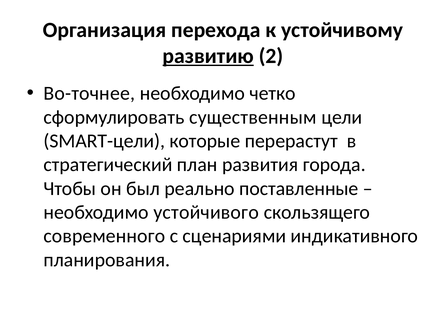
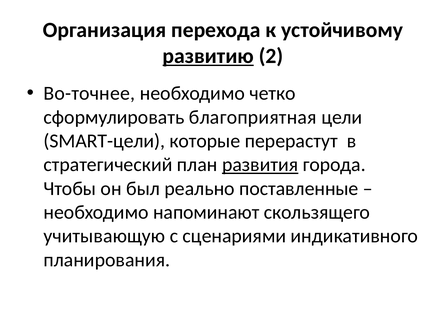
существенным: существенным -> благоприятная (253, 117)
развития underline: none -> present (260, 165)
устойчивого: устойчивого -> напоминают (206, 213)
современного: современного -> учитывающую (104, 236)
